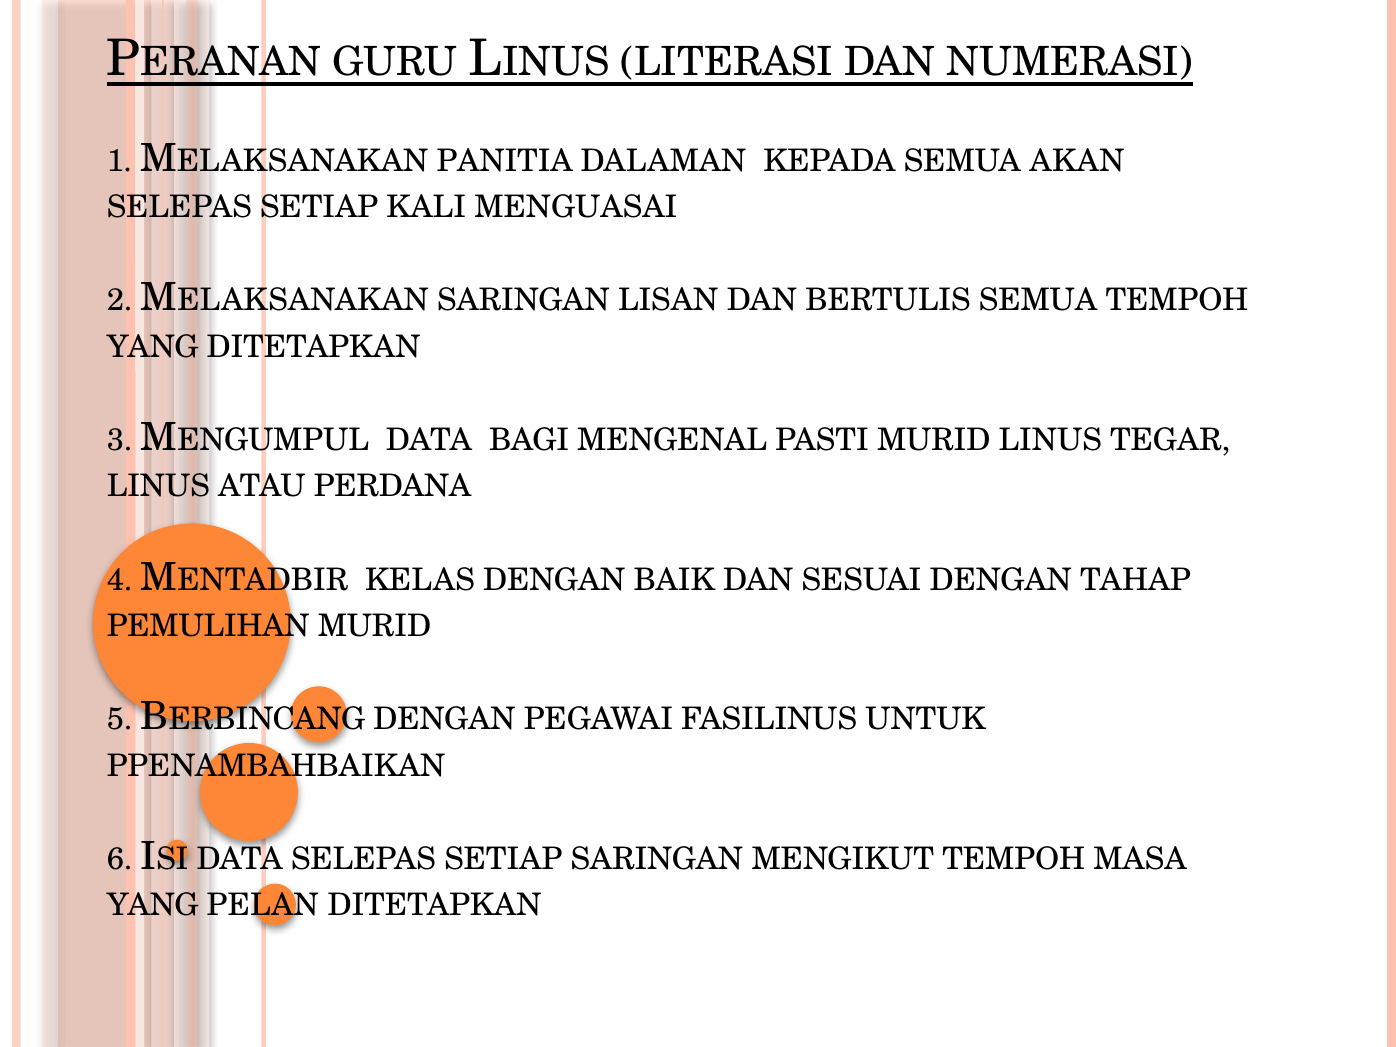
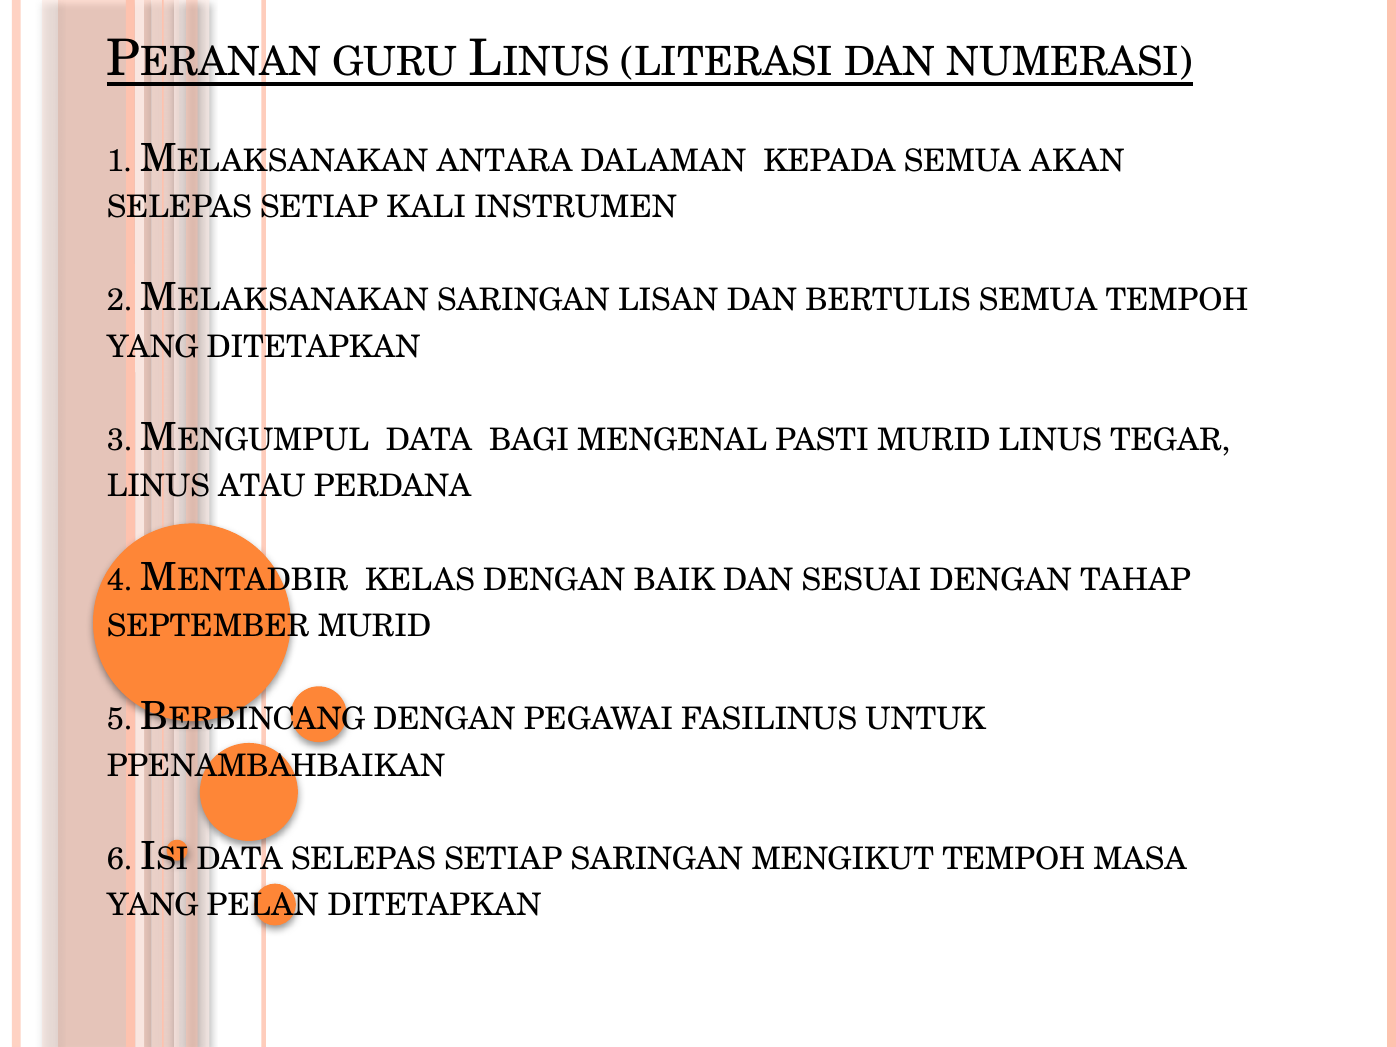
PANITIA: PANITIA -> ANTARA (505, 161)
MENGUASAI: MENGUASAI -> INSTRUMEN (576, 207)
PEMULIHAN: PEMULIHAN -> SEPTEMBER (208, 626)
